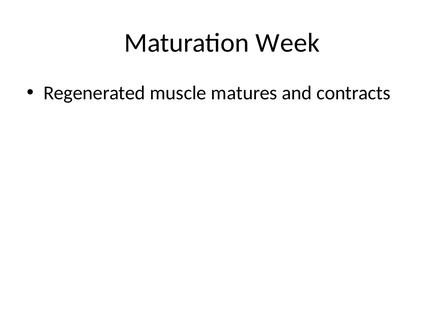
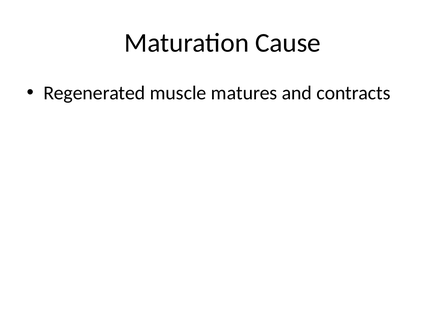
Week: Week -> Cause (288, 43)
